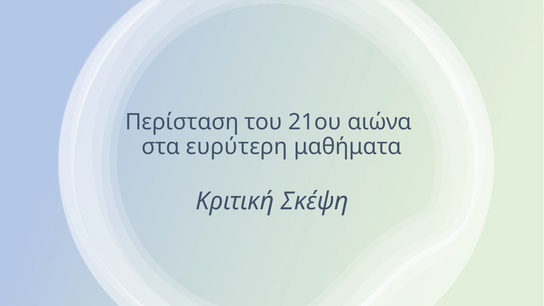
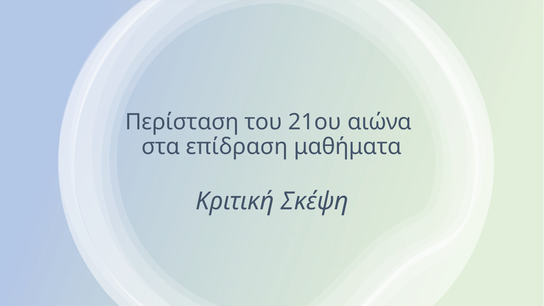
ευρύτερη: ευρύτερη -> επίδραση (237, 147)
